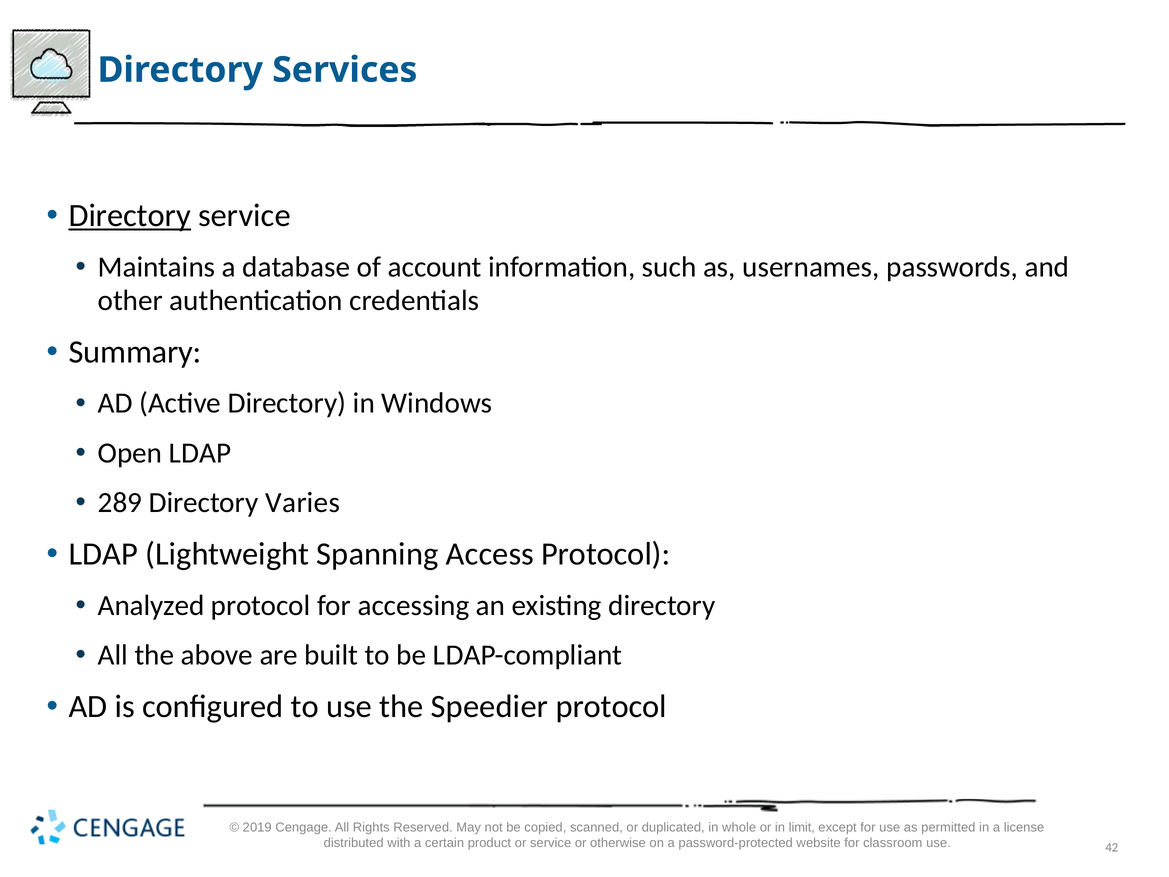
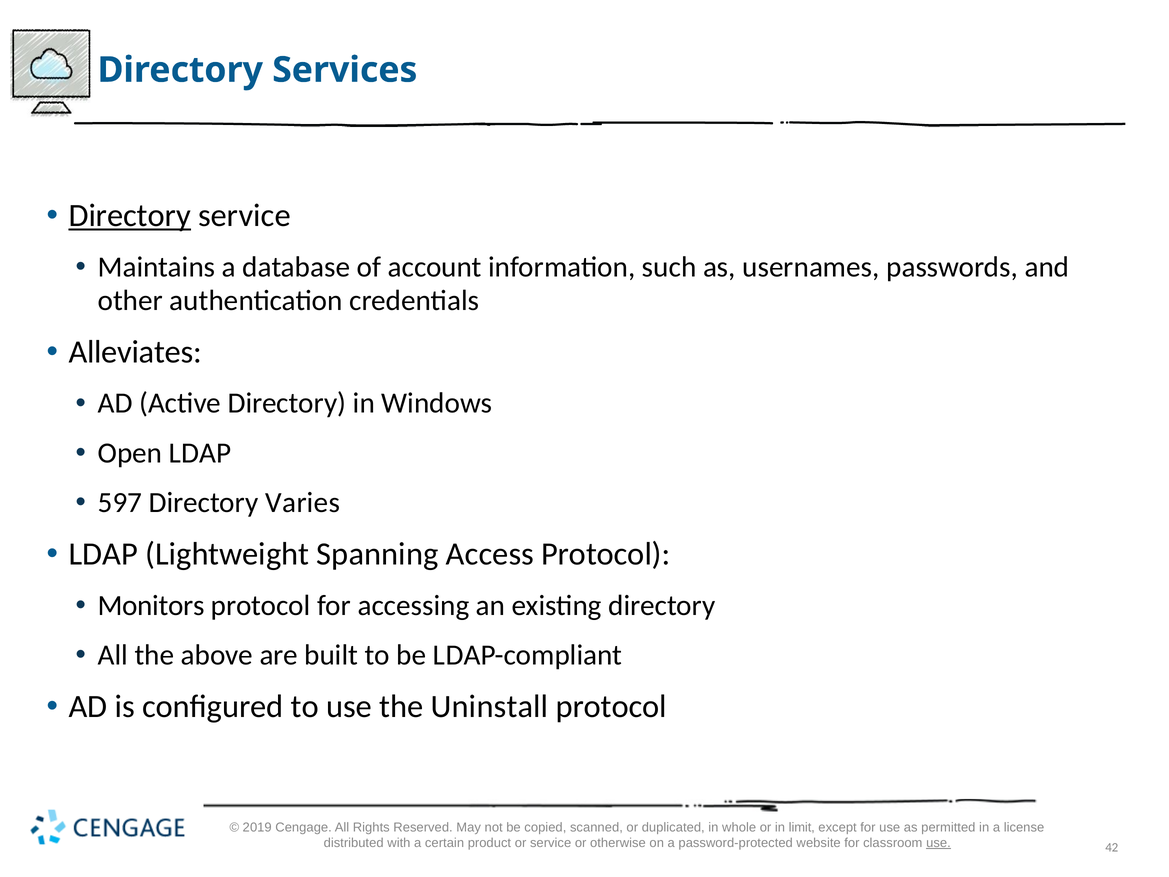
Summary: Summary -> Alleviates (135, 352)
289: 289 -> 597 (120, 502)
Analyzed: Analyzed -> Monitors (151, 605)
Speedier: Speedier -> Uninstall (490, 706)
use underline: none -> present (938, 843)
